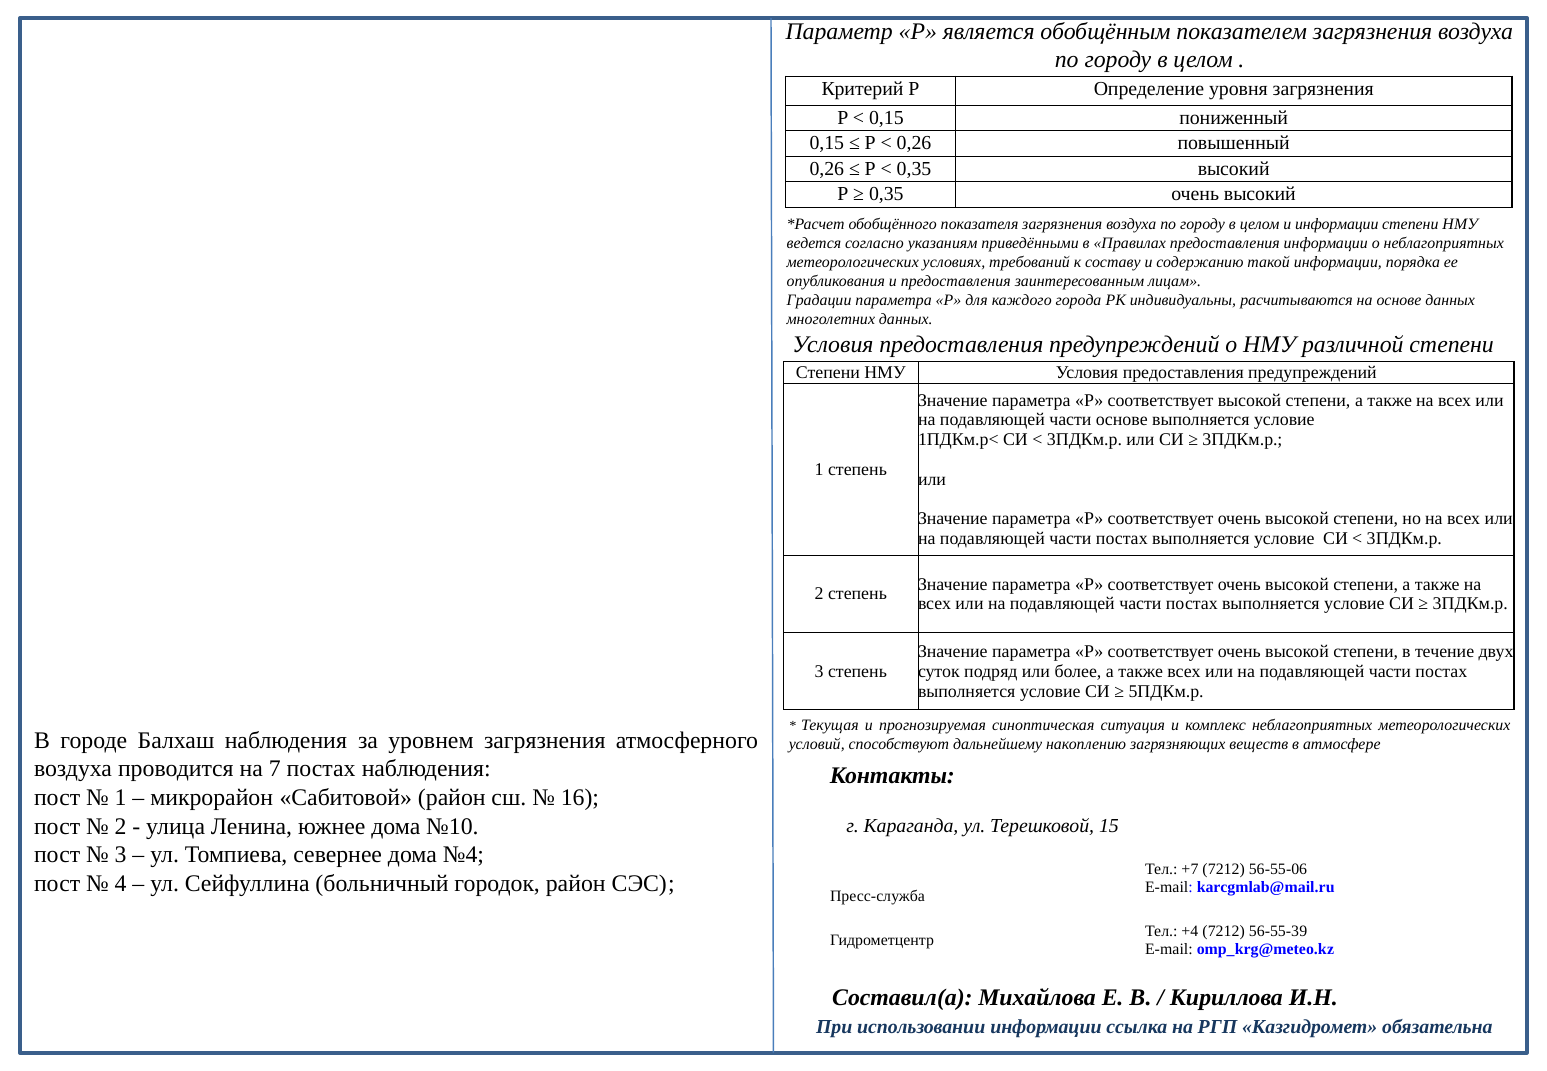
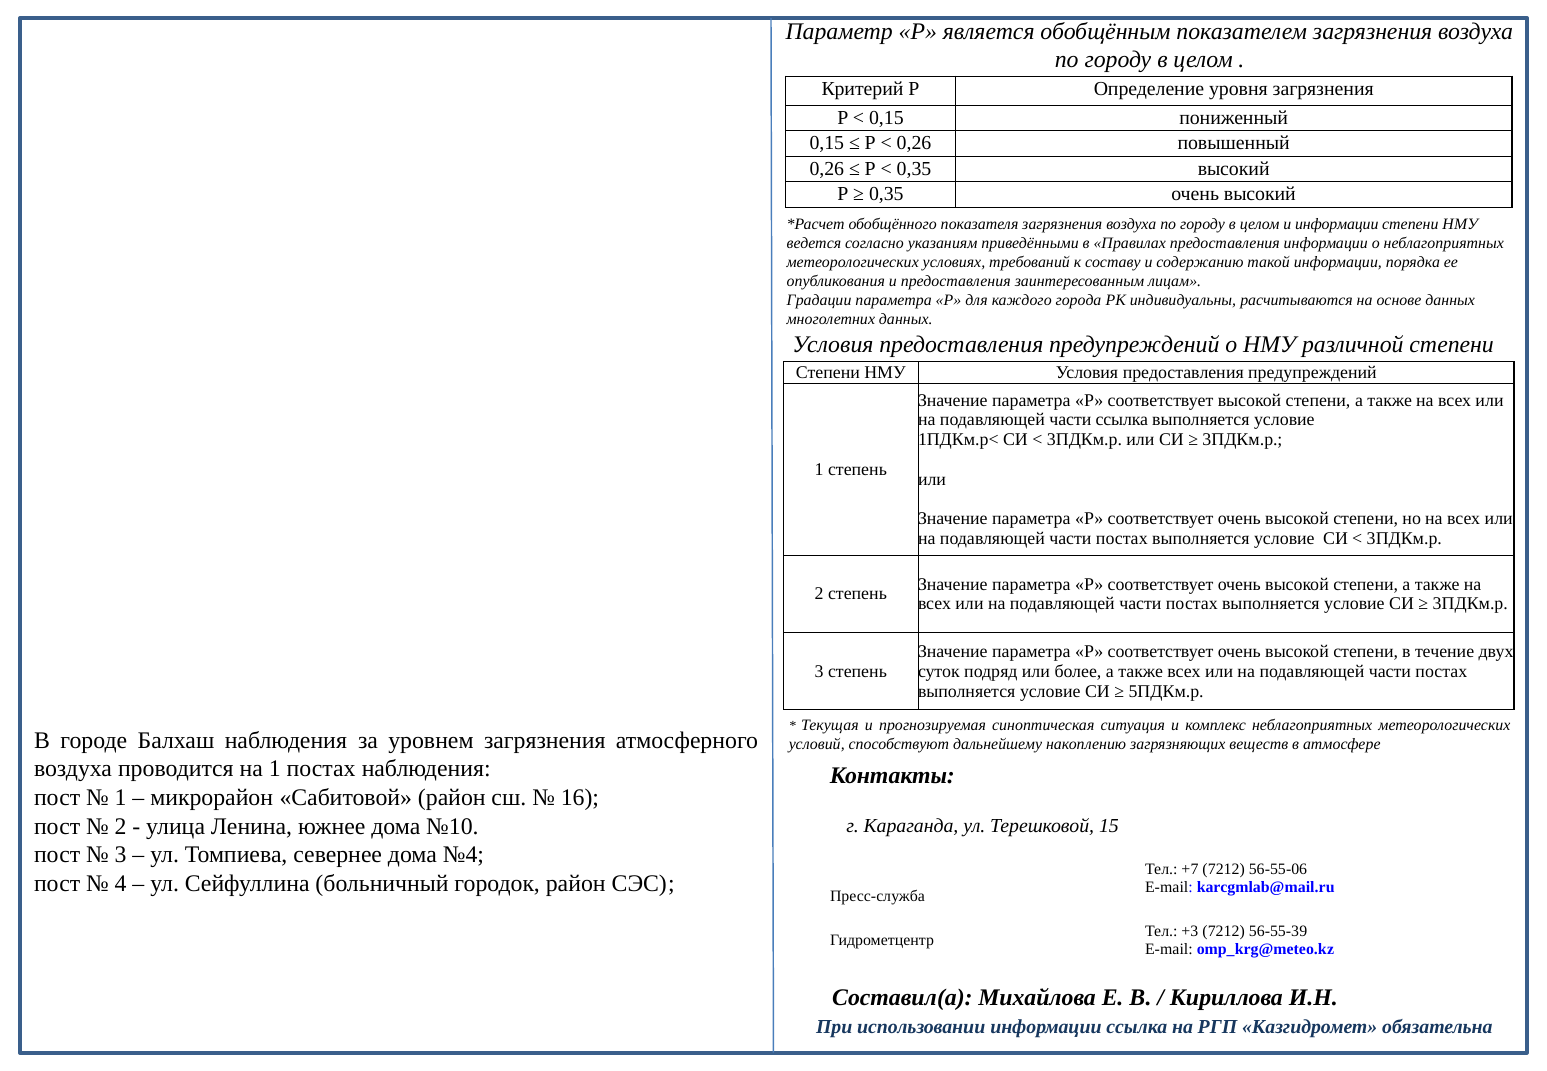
части основе: основе -> ссылка (1122, 420)
на 7: 7 -> 1 (275, 769)
+4: +4 -> +3 (1190, 932)
